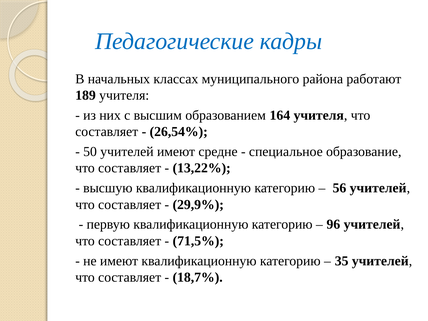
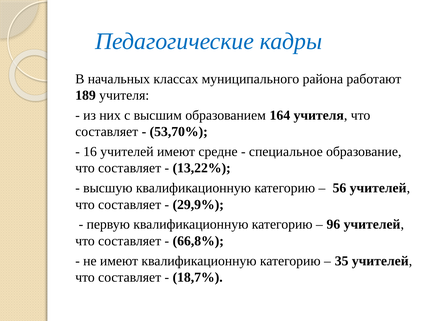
26,54%: 26,54% -> 53,70% (179, 132)
50: 50 -> 16 (90, 152)
71,5%: 71,5% -> 66,8% (198, 241)
